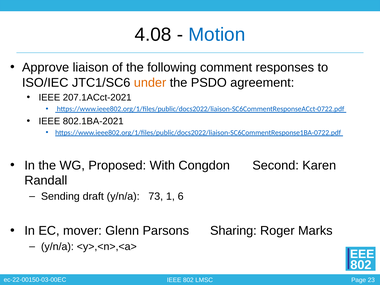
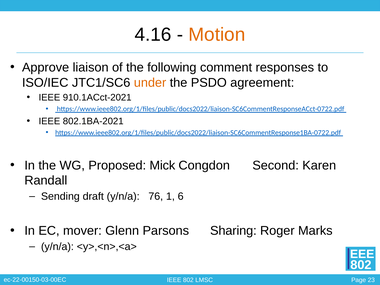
4.08: 4.08 -> 4.16 (153, 35)
Motion colour: blue -> orange (217, 35)
207.1ACct-2021: 207.1ACct-2021 -> 910.1ACct-2021 (97, 98)
With: With -> Mick (162, 165)
73: 73 -> 76 (156, 196)
